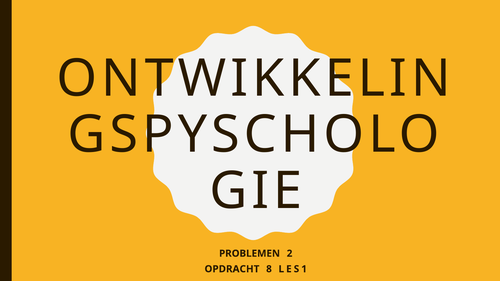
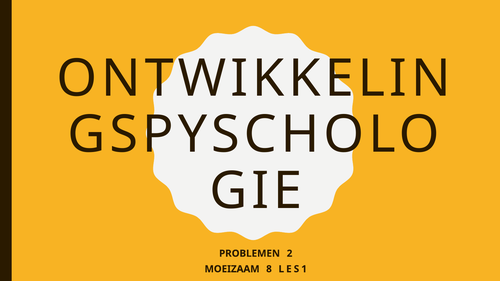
OPDRACHT: OPDRACHT -> MOEIZAAM (232, 269)
